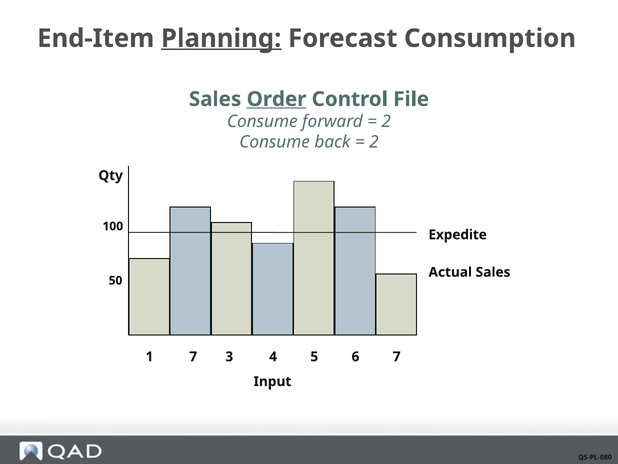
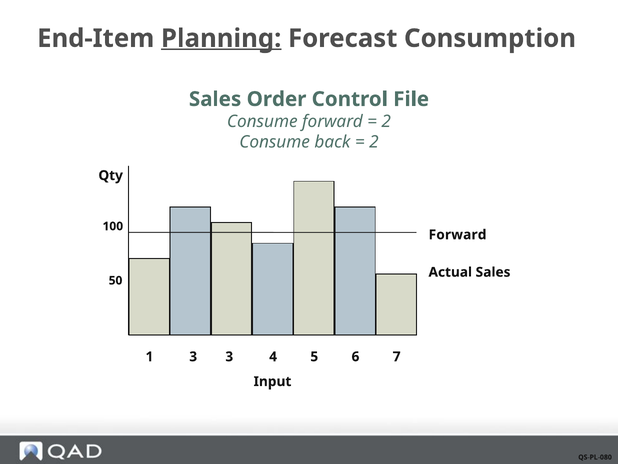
Order underline: present -> none (276, 99)
Expedite: Expedite -> Forward (457, 234)
1 7: 7 -> 3 (193, 356)
